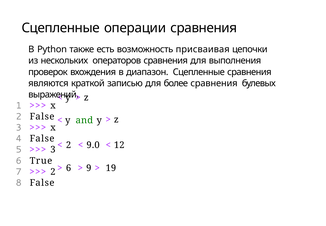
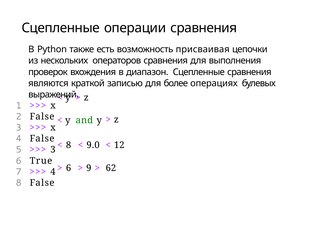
более сравнения: сравнения -> операциях (214, 83)
2: 2 -> 8 (69, 145)
19: 19 -> 62 (111, 168)
2: 2 -> 4 (53, 172)
